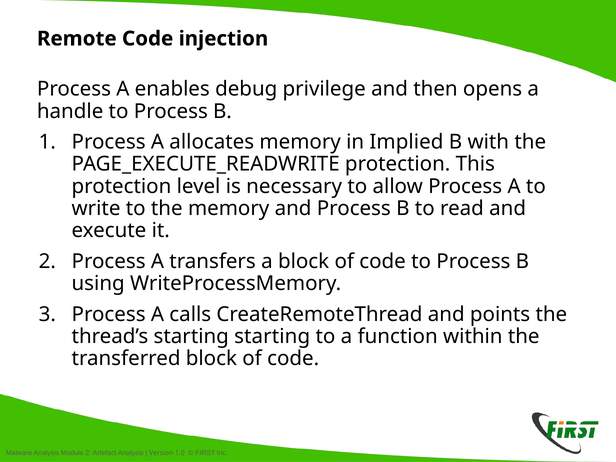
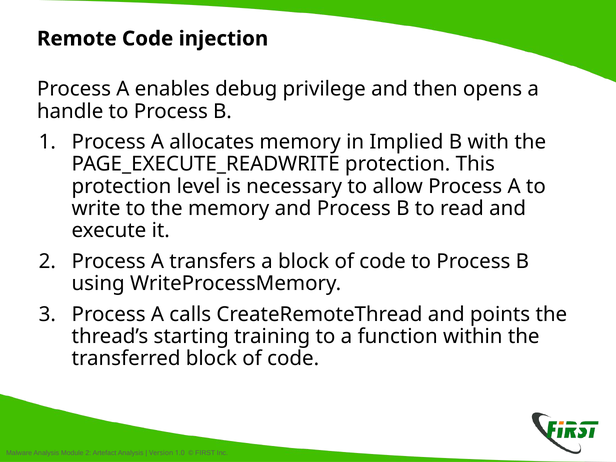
starting starting: starting -> training (272, 336)
